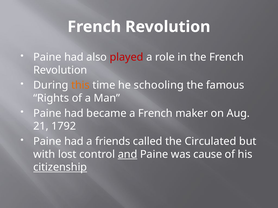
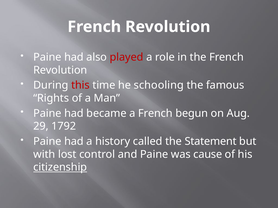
this colour: orange -> red (80, 85)
maker: maker -> begun (192, 114)
21: 21 -> 29 (41, 127)
friends: friends -> history (113, 142)
Circulated: Circulated -> Statement (211, 142)
and underline: present -> none (128, 155)
